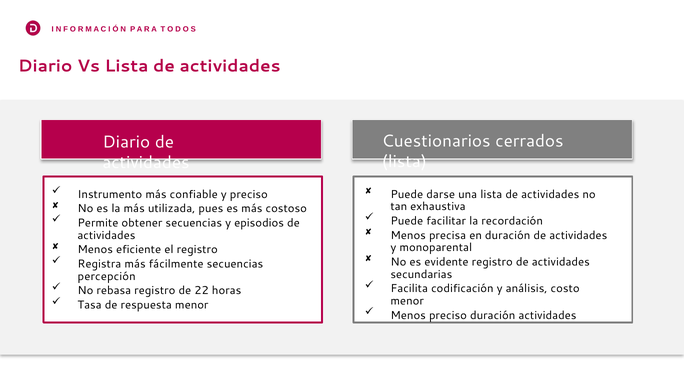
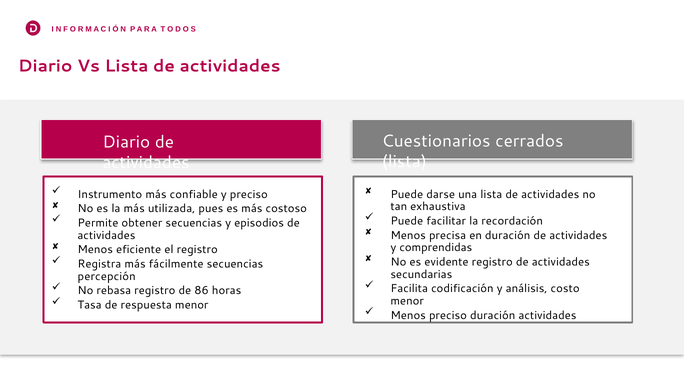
monoparental: monoparental -> comprendidas (436, 247)
22: 22 -> 86 (202, 291)
